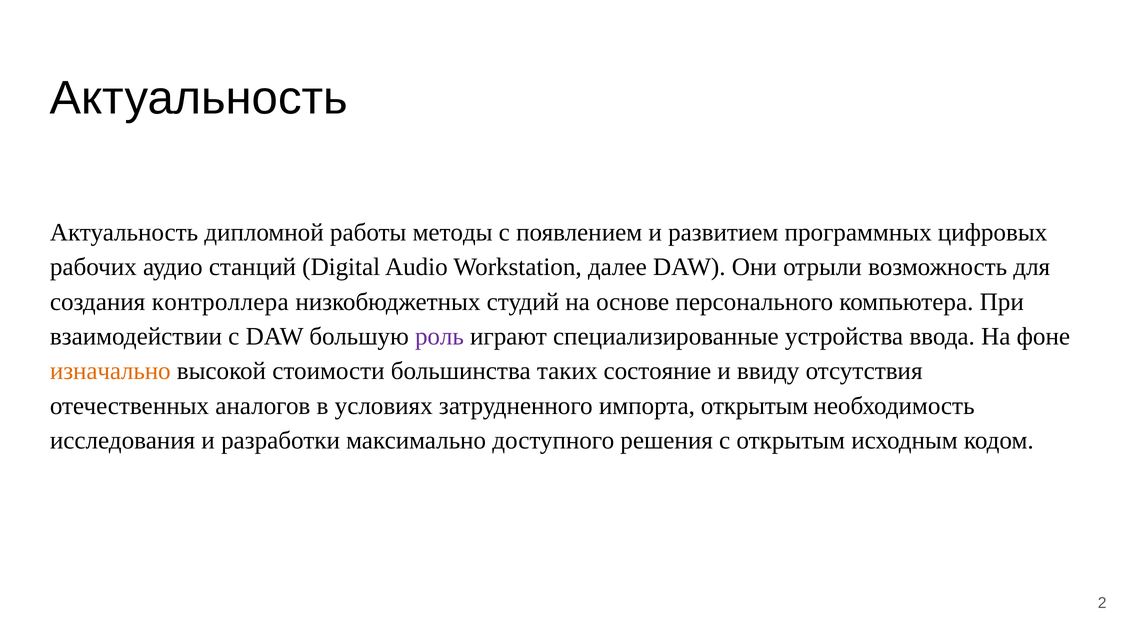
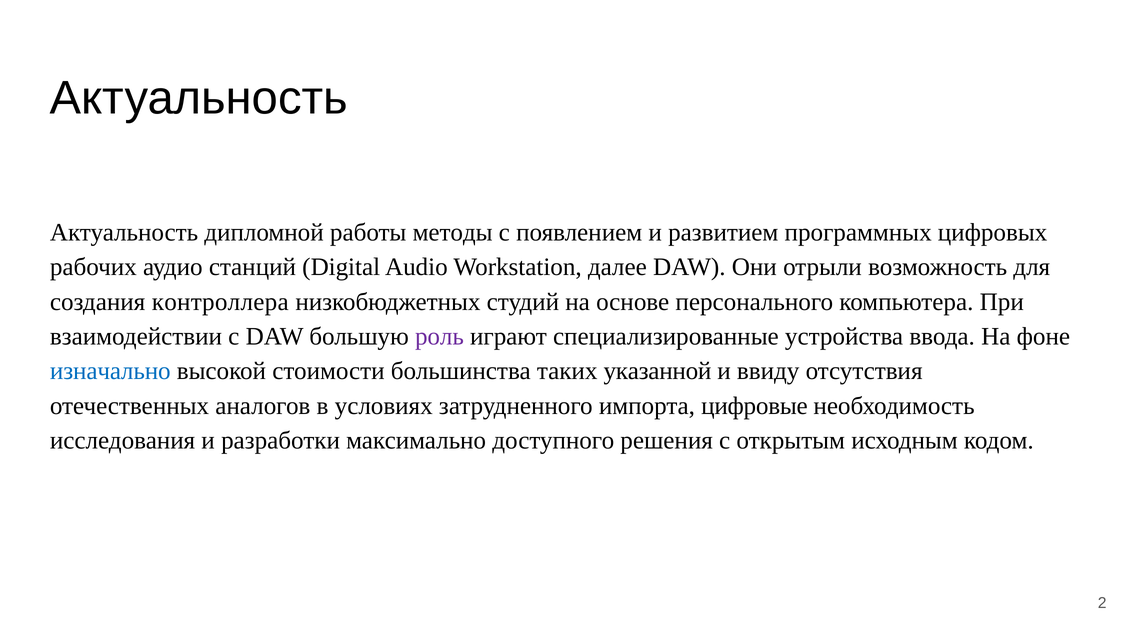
изначально colour: orange -> blue (110, 371)
состояние: состояние -> указанной (657, 371)
импорта открытым: открытым -> цифровые (754, 406)
